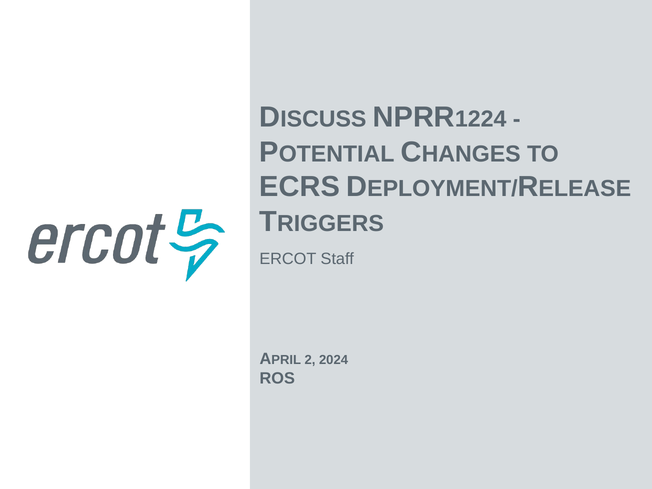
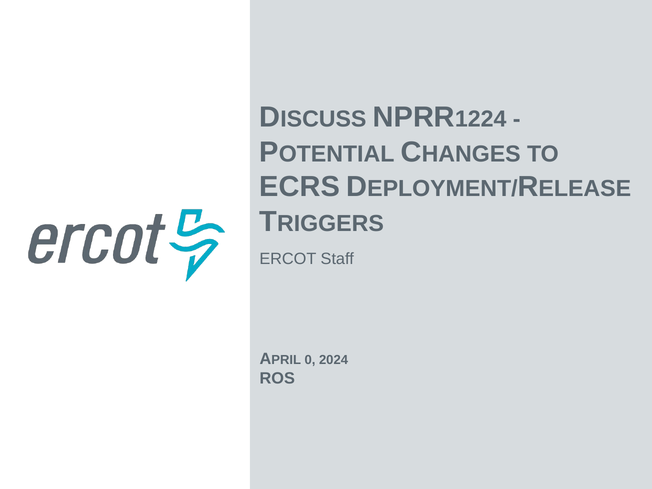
2: 2 -> 0 (310, 360)
